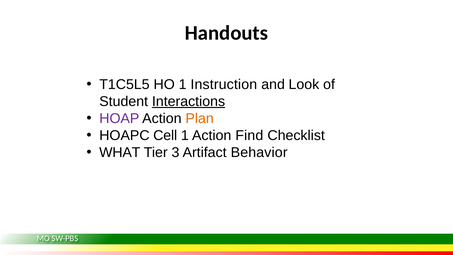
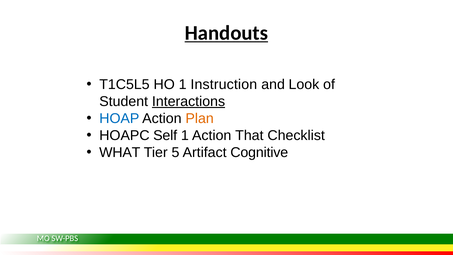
Handouts underline: none -> present (226, 33)
HOAP colour: purple -> blue (119, 118)
Cell: Cell -> Self (165, 135)
Find: Find -> That (249, 135)
3: 3 -> 5 (175, 152)
Behavior: Behavior -> Cognitive (259, 152)
